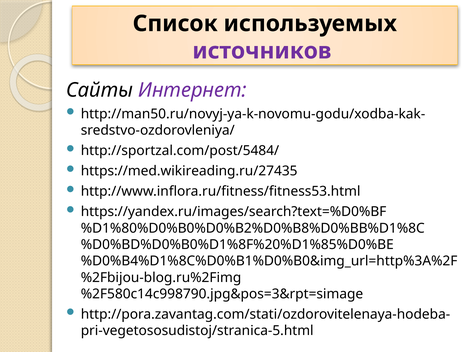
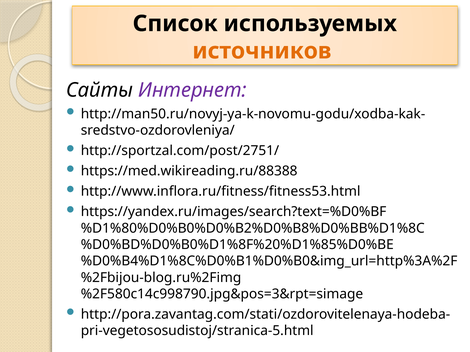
источников colour: purple -> orange (262, 51)
http://sportzal.com/post/5484/: http://sportzal.com/post/5484/ -> http://sportzal.com/post/2751/ (180, 151)
https://med.wikireading.ru/27435: https://med.wikireading.ru/27435 -> https://med.wikireading.ru/88388 (189, 171)
